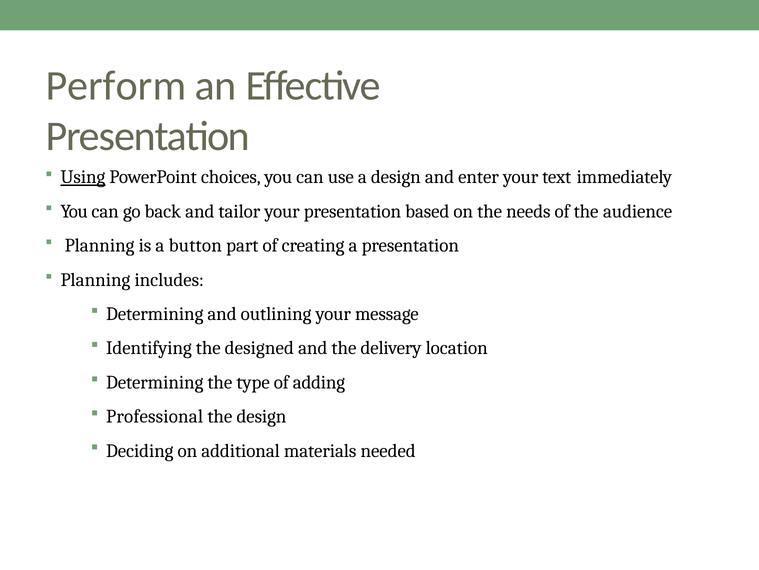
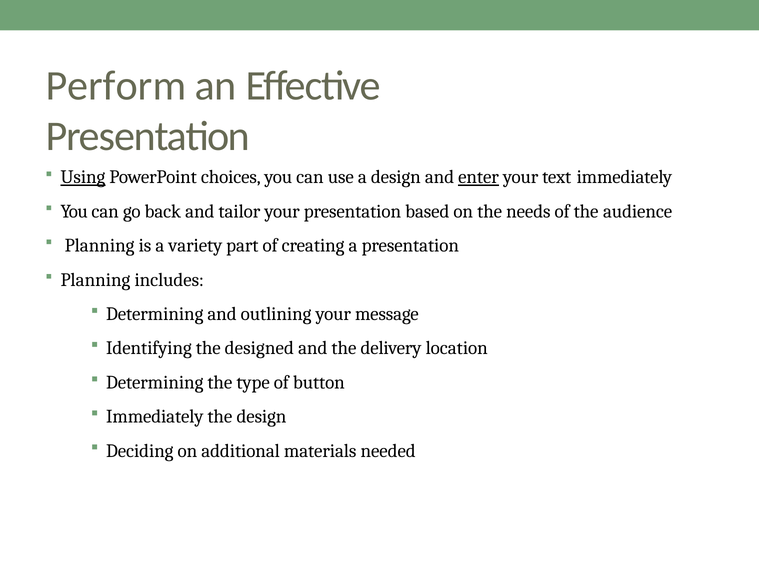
enter underline: none -> present (479, 177)
button: button -> variety (195, 245)
adding: adding -> button (319, 382)
Professional: Professional -> Immediately (155, 416)
